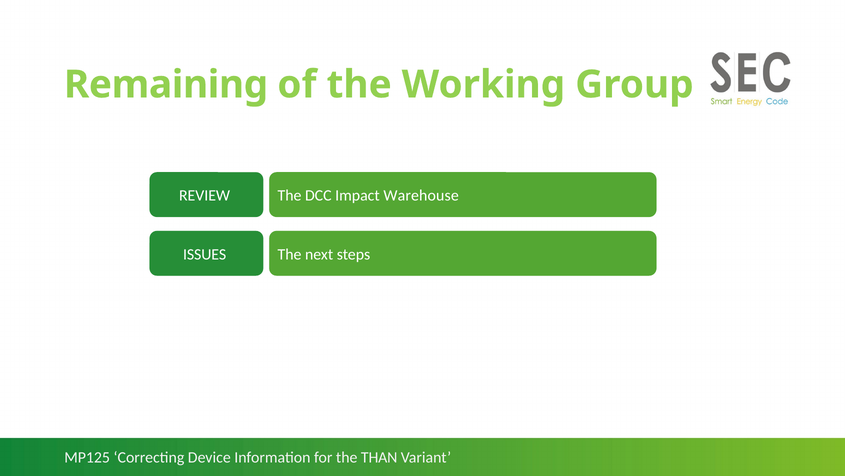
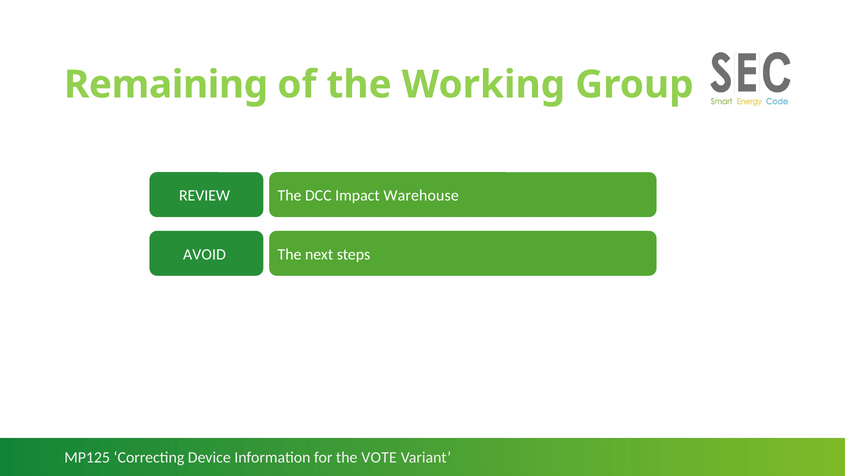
ISSUES: ISSUES -> AVOID (205, 254)
THAN: THAN -> VOTE (379, 457)
